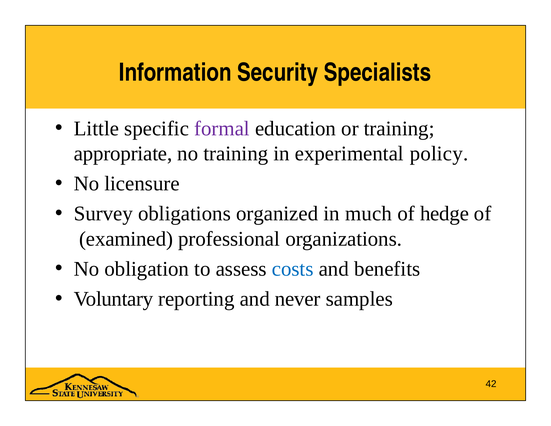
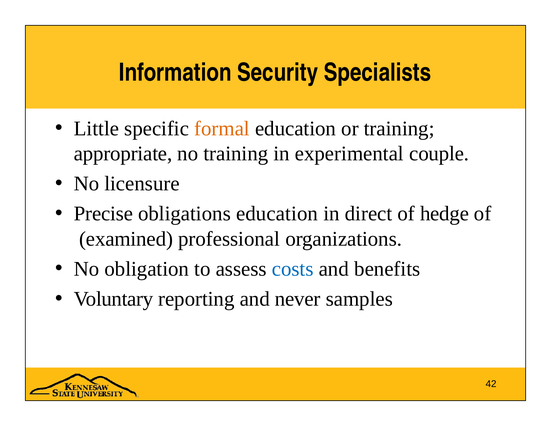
formal colour: purple -> orange (222, 128)
policy: policy -> couple (439, 154)
Survey: Survey -> Precise (103, 214)
obligations organized: organized -> education (277, 214)
much: much -> direct (369, 214)
